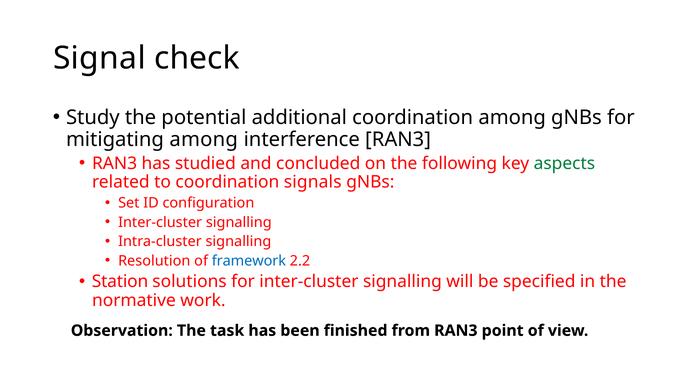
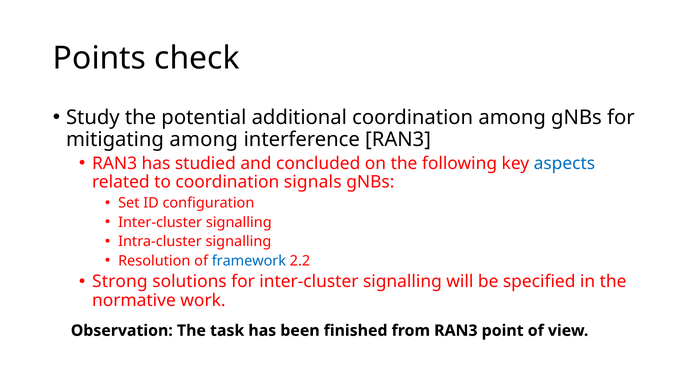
Signal: Signal -> Points (100, 58)
aspects colour: green -> blue (564, 163)
Station: Station -> Strong (120, 281)
